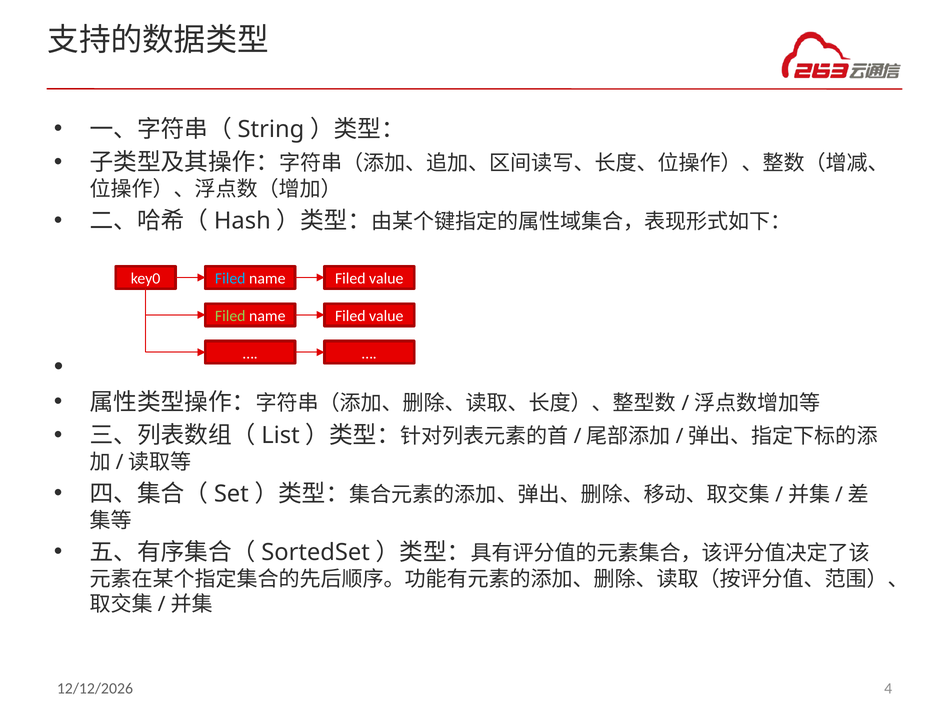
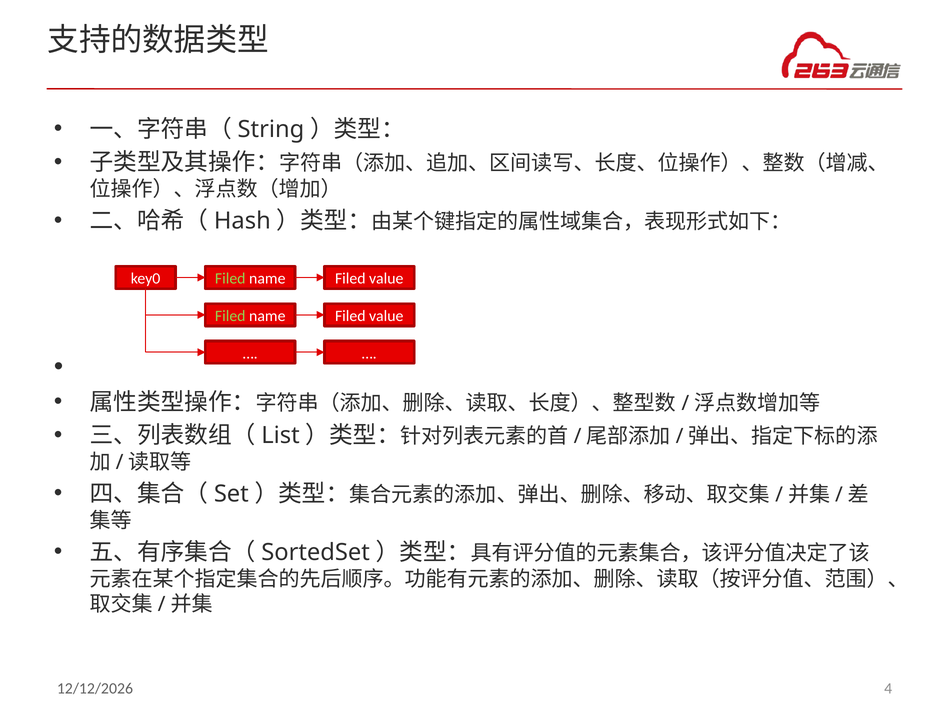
Filed colour: light blue -> light green (230, 278)
